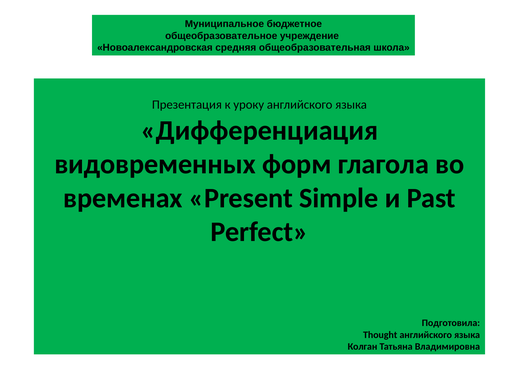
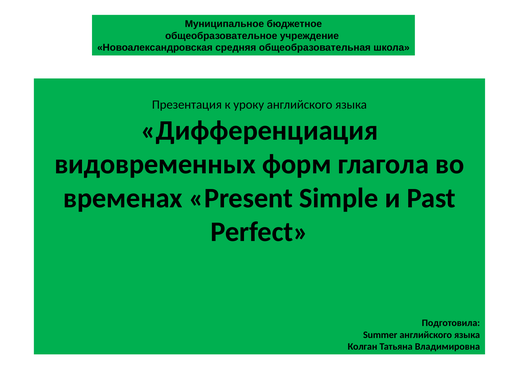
Thought: Thought -> Summer (380, 334)
